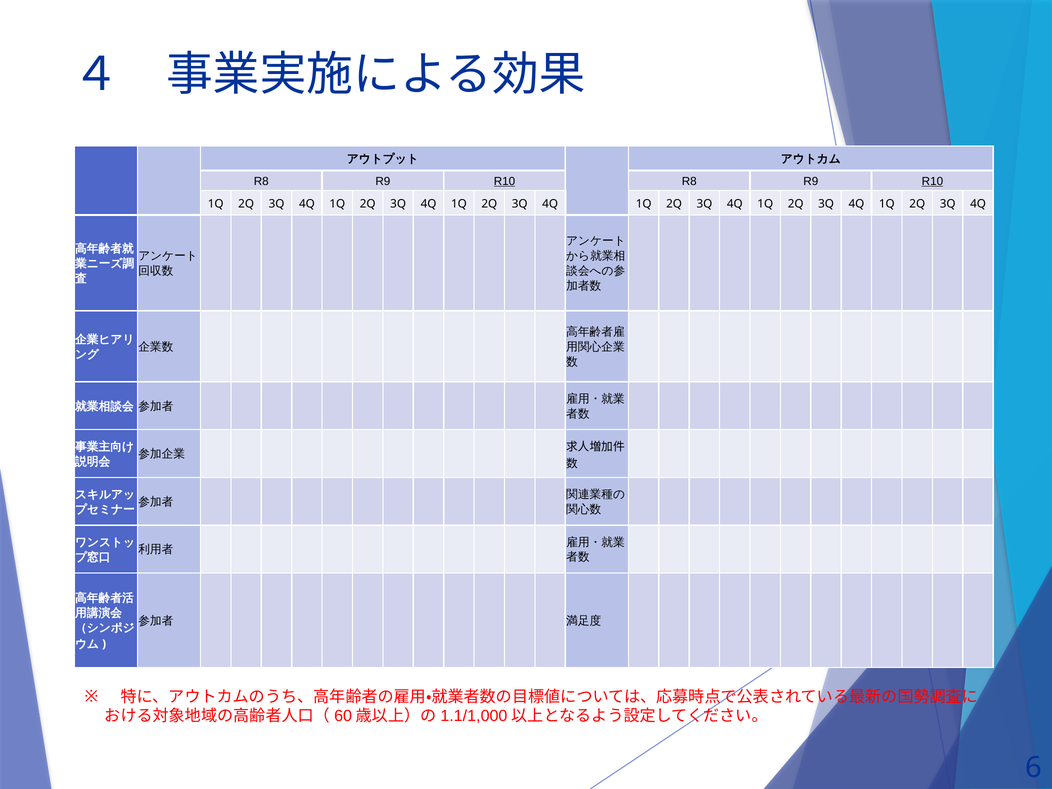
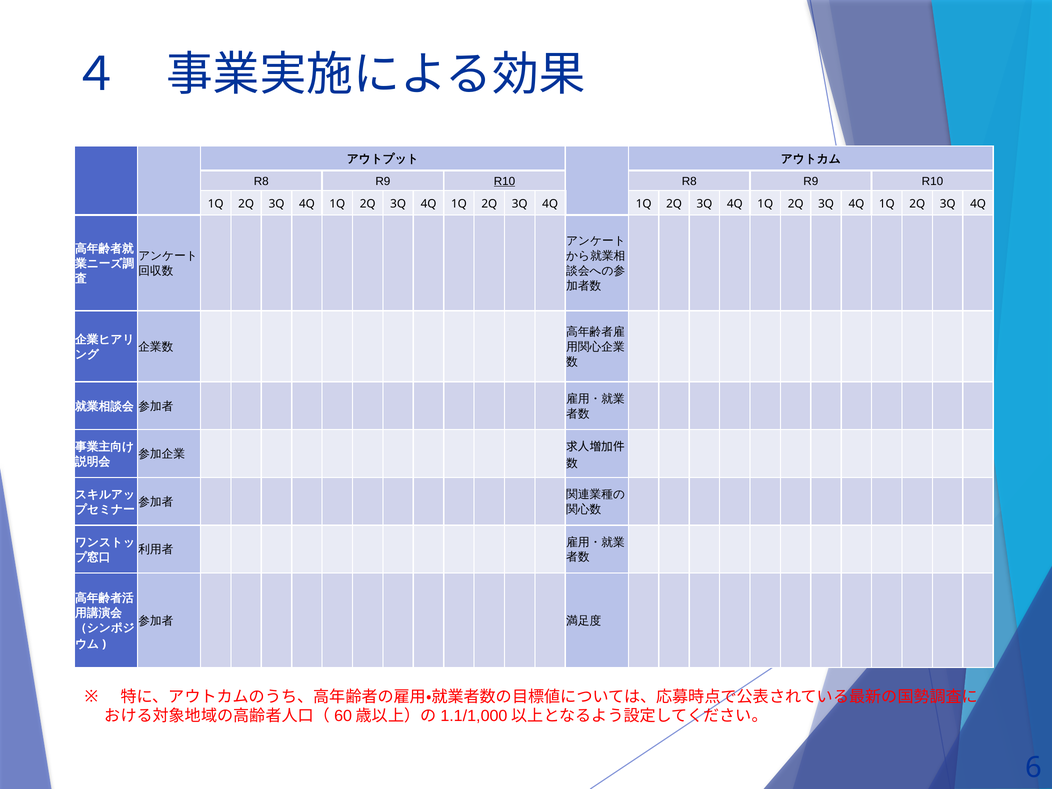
R10 underline: present -> none (932, 181)
